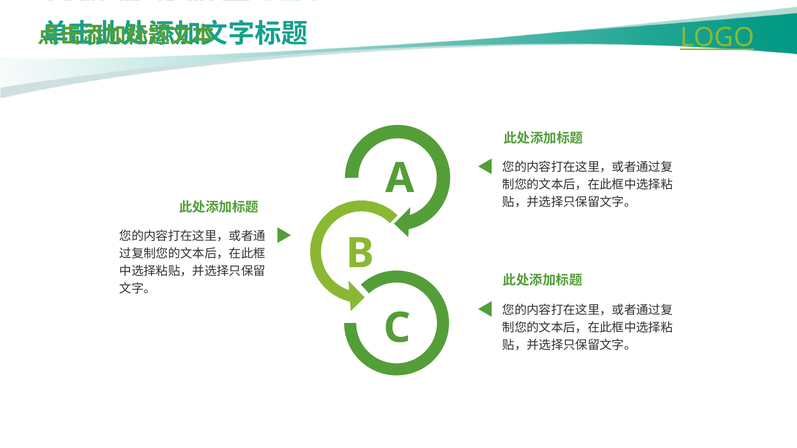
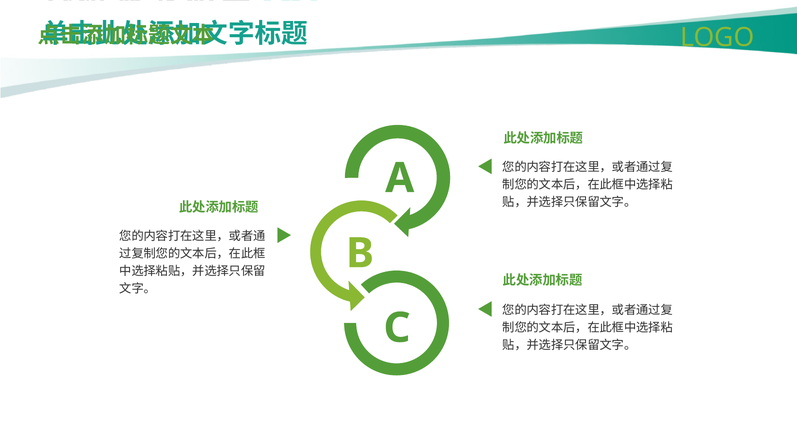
LOGO underline: present -> none (717, 38)
